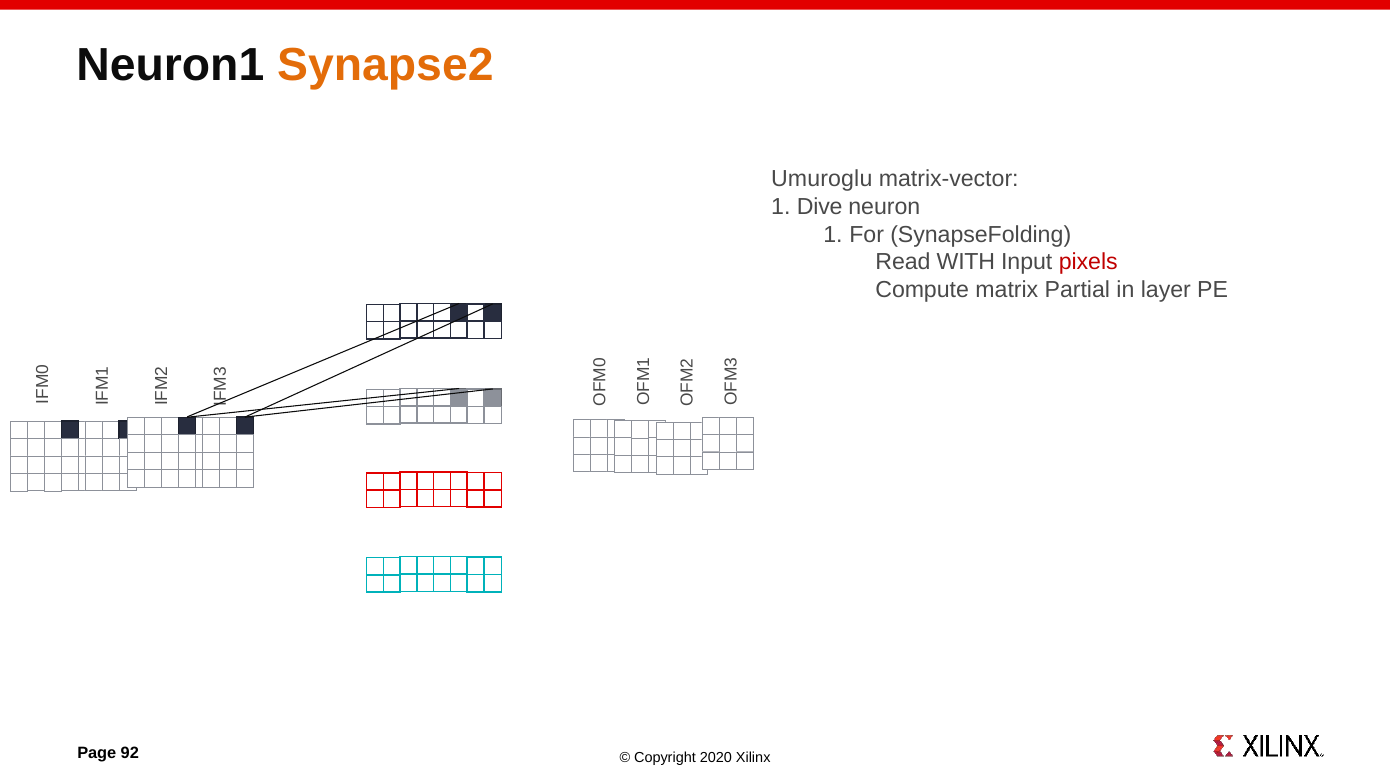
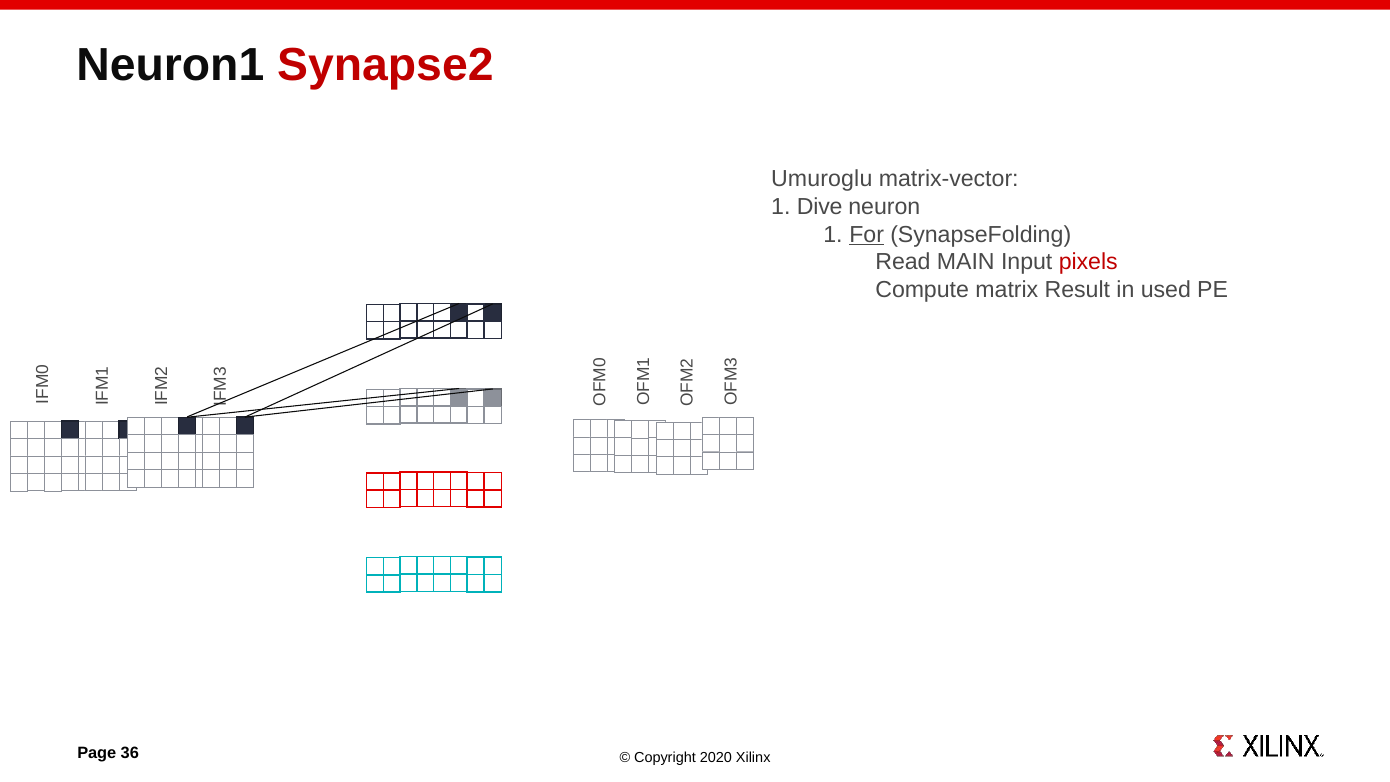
Synapse2 colour: orange -> red (385, 65)
For underline: none -> present (867, 234)
WITH: WITH -> MAIN (966, 262)
Partial: Partial -> Result (1077, 290)
layer: layer -> used (1166, 290)
92: 92 -> 36 (130, 753)
